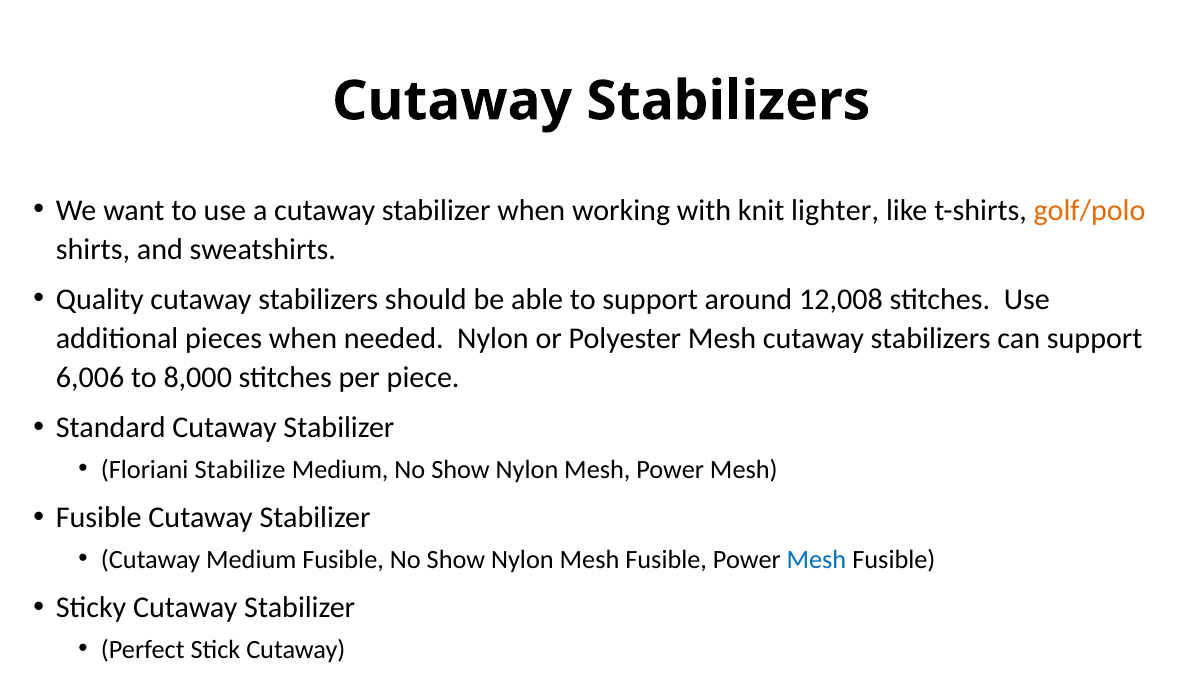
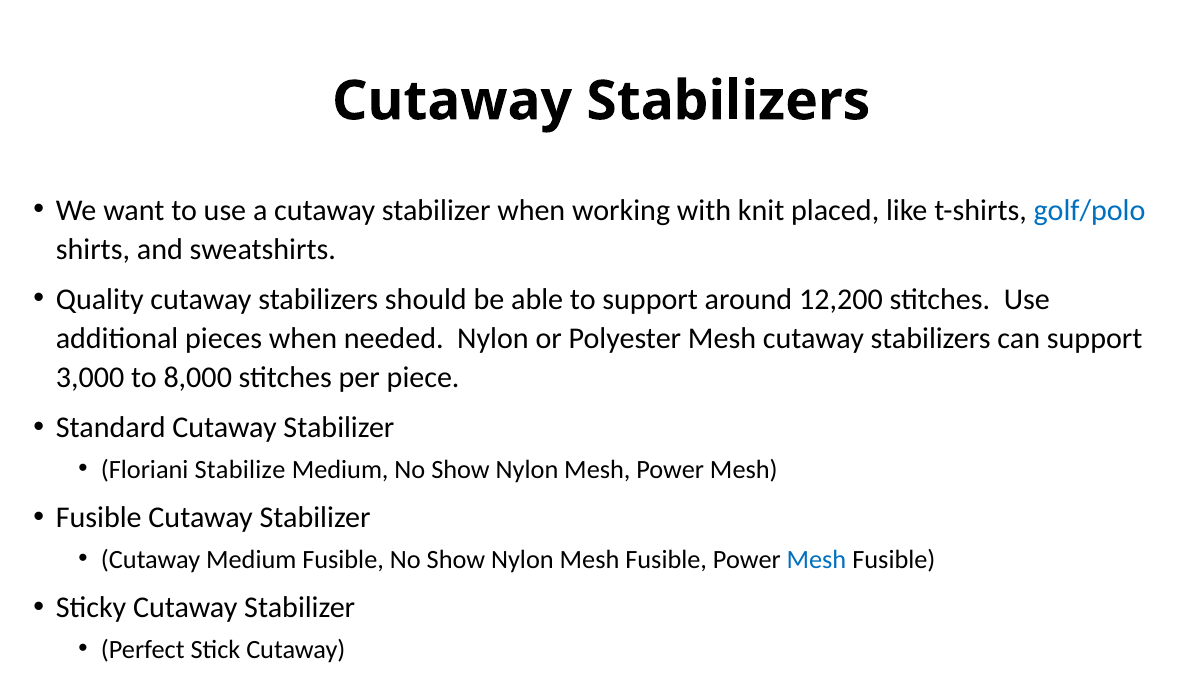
lighter: lighter -> placed (835, 210)
golf/polo colour: orange -> blue (1089, 210)
12,008: 12,008 -> 12,200 (841, 299)
6,006: 6,006 -> 3,000 (90, 377)
